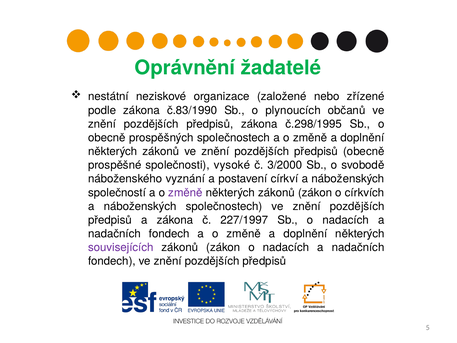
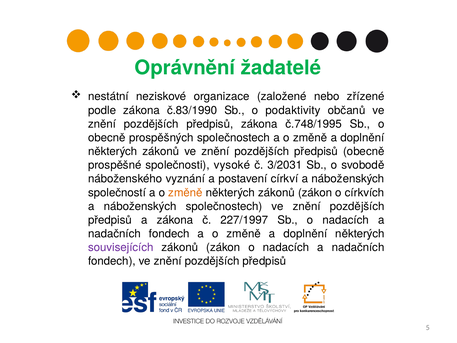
plynoucích: plynoucích -> podaktivity (293, 110)
č.298/1995: č.298/1995 -> č.748/1995 (314, 124)
3/2000: 3/2000 -> 3/2031 (285, 165)
změně colour: purple -> orange (185, 192)
